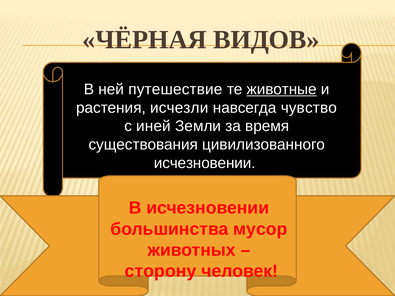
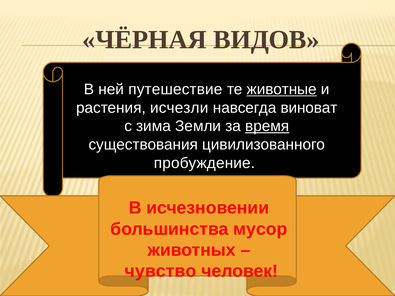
чувство: чувство -> виноват (309, 108)
иней: иней -> зима (154, 126)
время underline: none -> present (267, 126)
исчезновении: исчезновении -> пробуждение (205, 163)
сторону: сторону -> чувство (161, 271)
